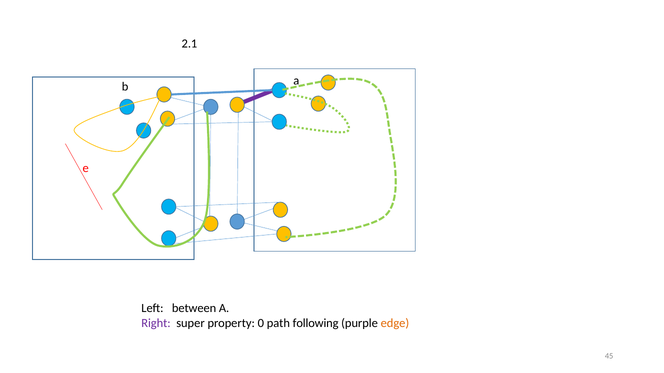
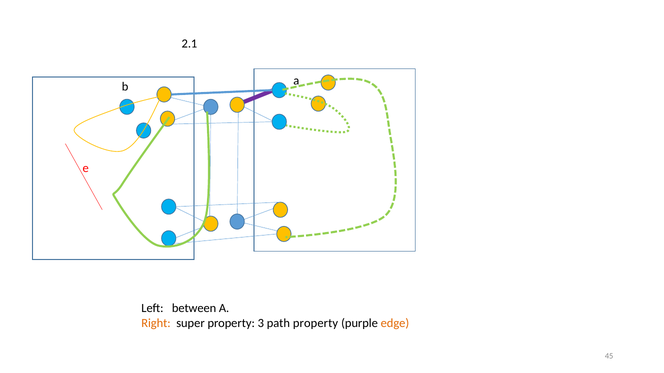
Right colour: purple -> orange (156, 324)
0: 0 -> 3 (261, 324)
path following: following -> property (315, 324)
